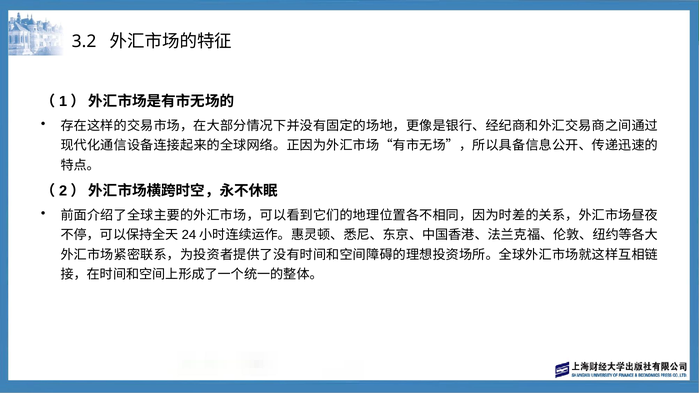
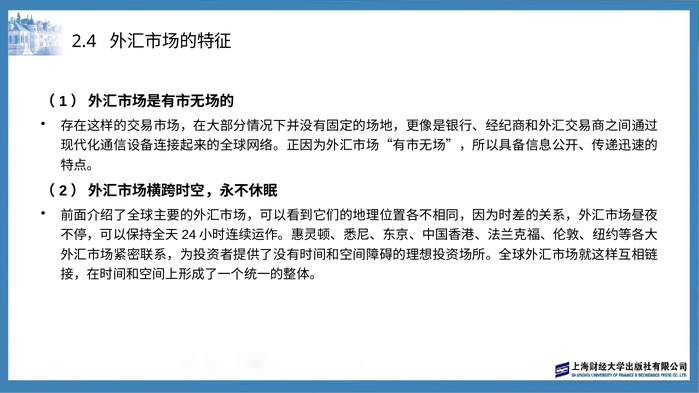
3.2: 3.2 -> 2.4 (84, 42)
